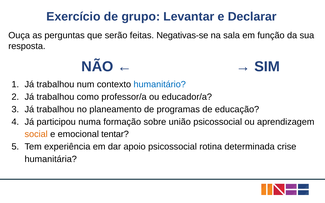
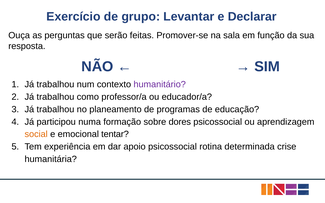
Negativas-se: Negativas-se -> Promover-se (182, 35)
humanitário colour: blue -> purple (160, 84)
união: união -> dores (180, 122)
